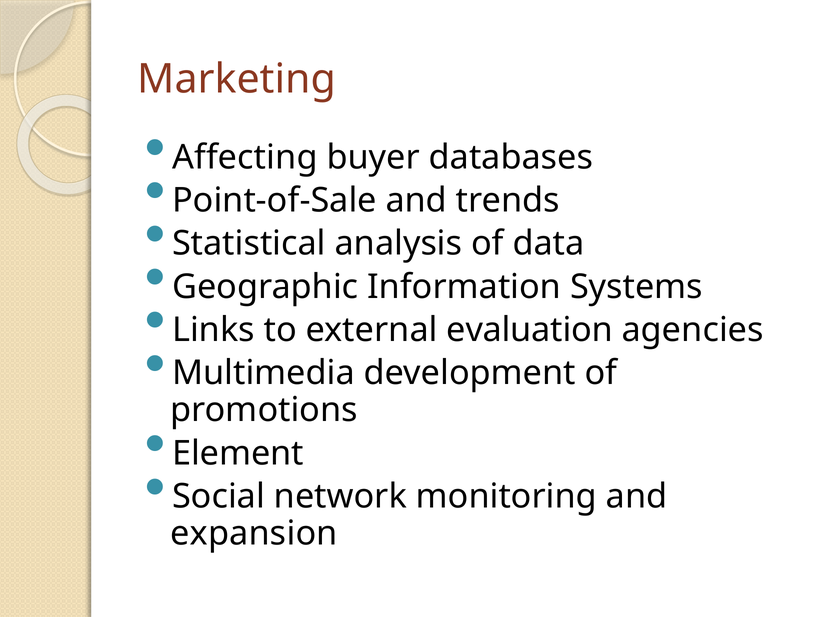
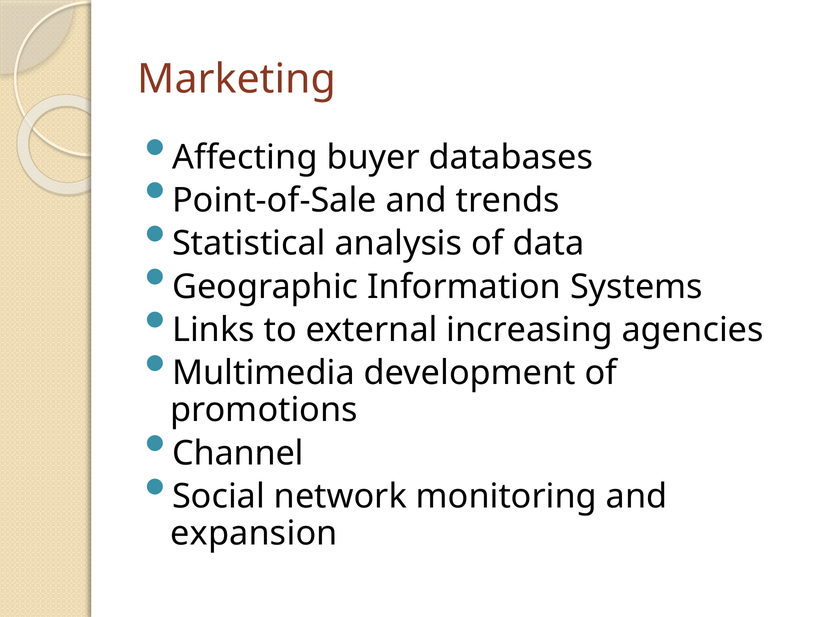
evaluation: evaluation -> increasing (530, 330)
Element: Element -> Channel (238, 454)
